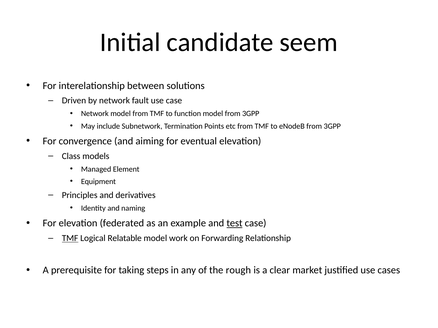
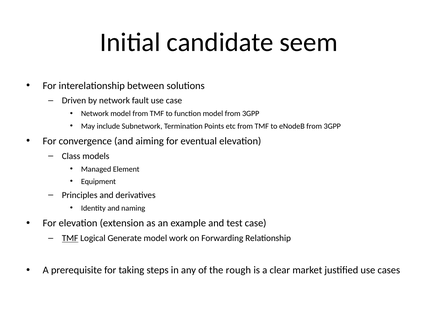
federated: federated -> extension (122, 224)
test underline: present -> none (234, 224)
Relatable: Relatable -> Generate (125, 239)
